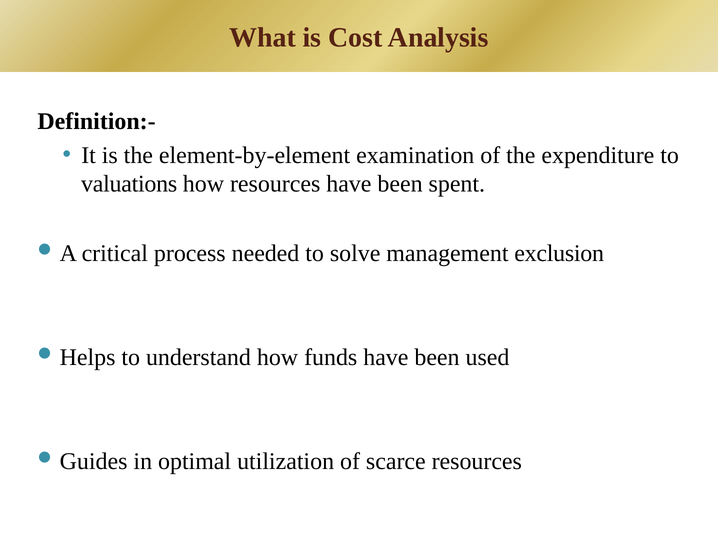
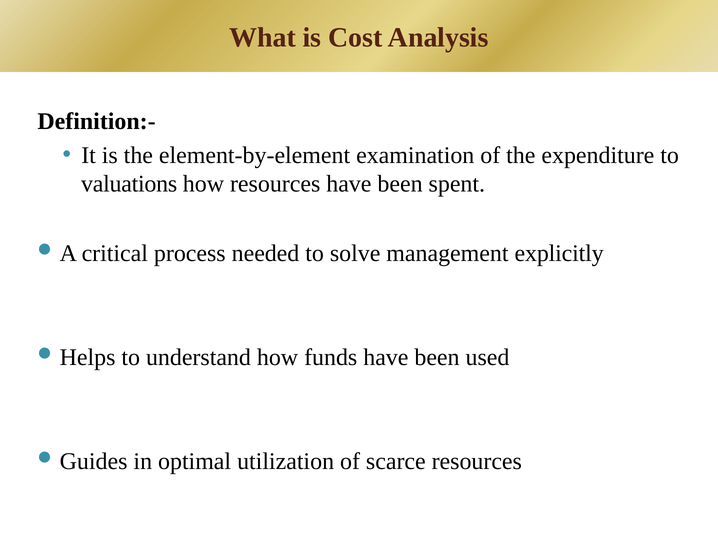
exclusion: exclusion -> explicitly (559, 254)
